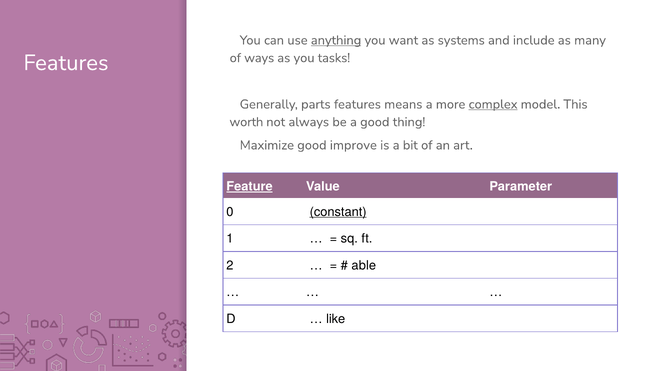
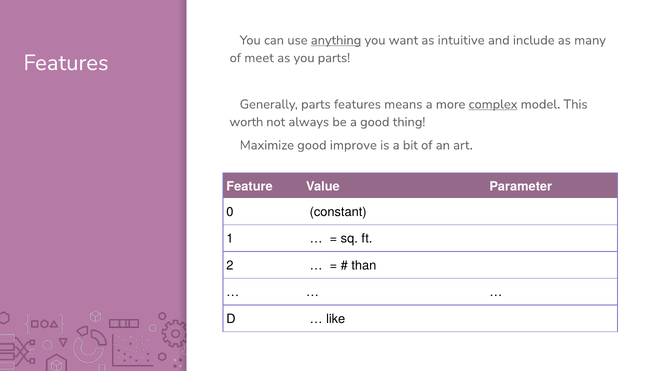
systems: systems -> intuitive (461, 40)
ways: ways -> meet (259, 58)
you tasks: tasks -> parts (334, 58)
Feature underline: present -> none (250, 187)
constant underline: present -> none (338, 212)
able: able -> than (364, 265)
